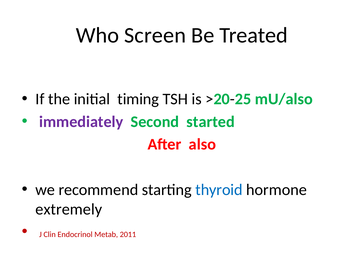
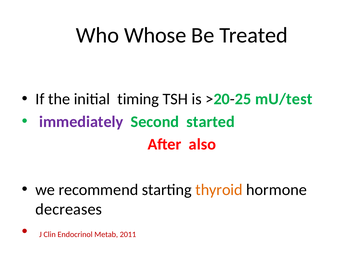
Screen: Screen -> Whose (155, 35)
mU/also: mU/also -> mU/test (284, 99)
thyroid colour: blue -> orange (219, 190)
extremely: extremely -> decreases (69, 209)
